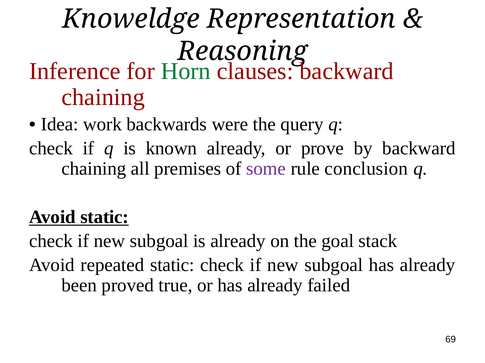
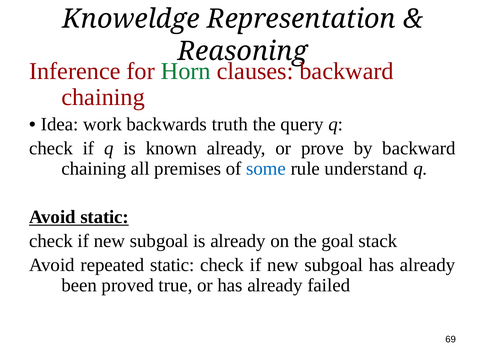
were: were -> truth (230, 125)
some colour: purple -> blue (266, 169)
conclusion: conclusion -> understand (366, 169)
